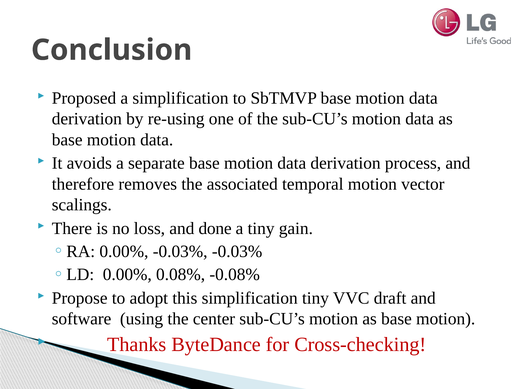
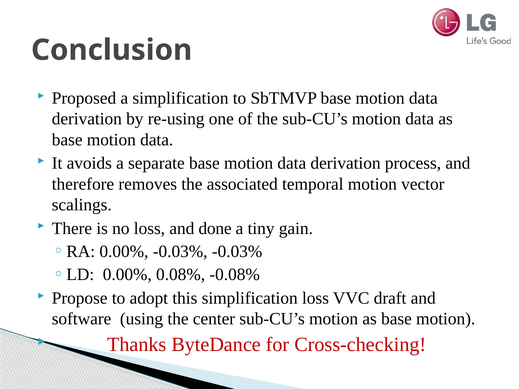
simplification tiny: tiny -> loss (315, 298)
